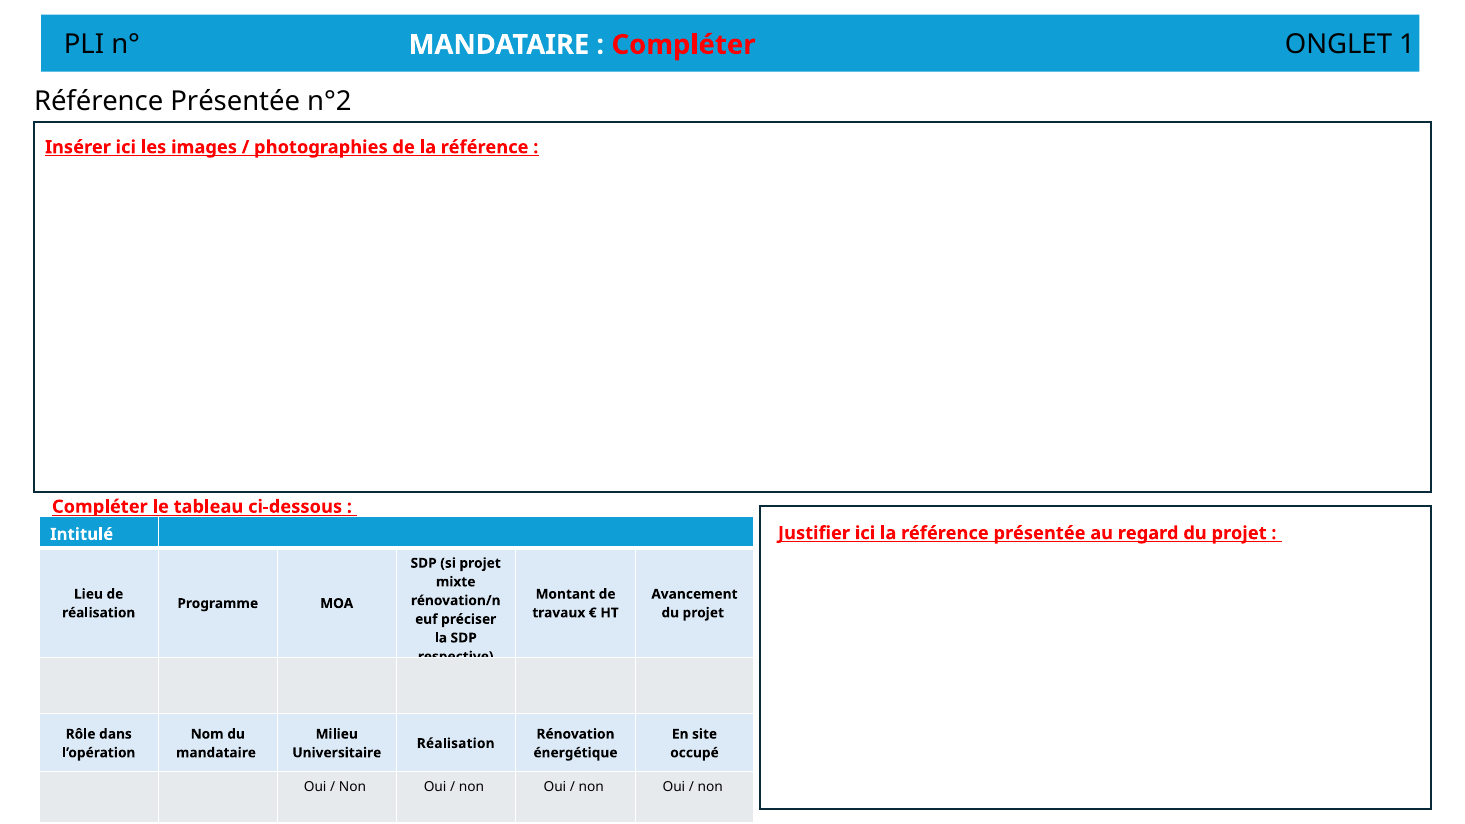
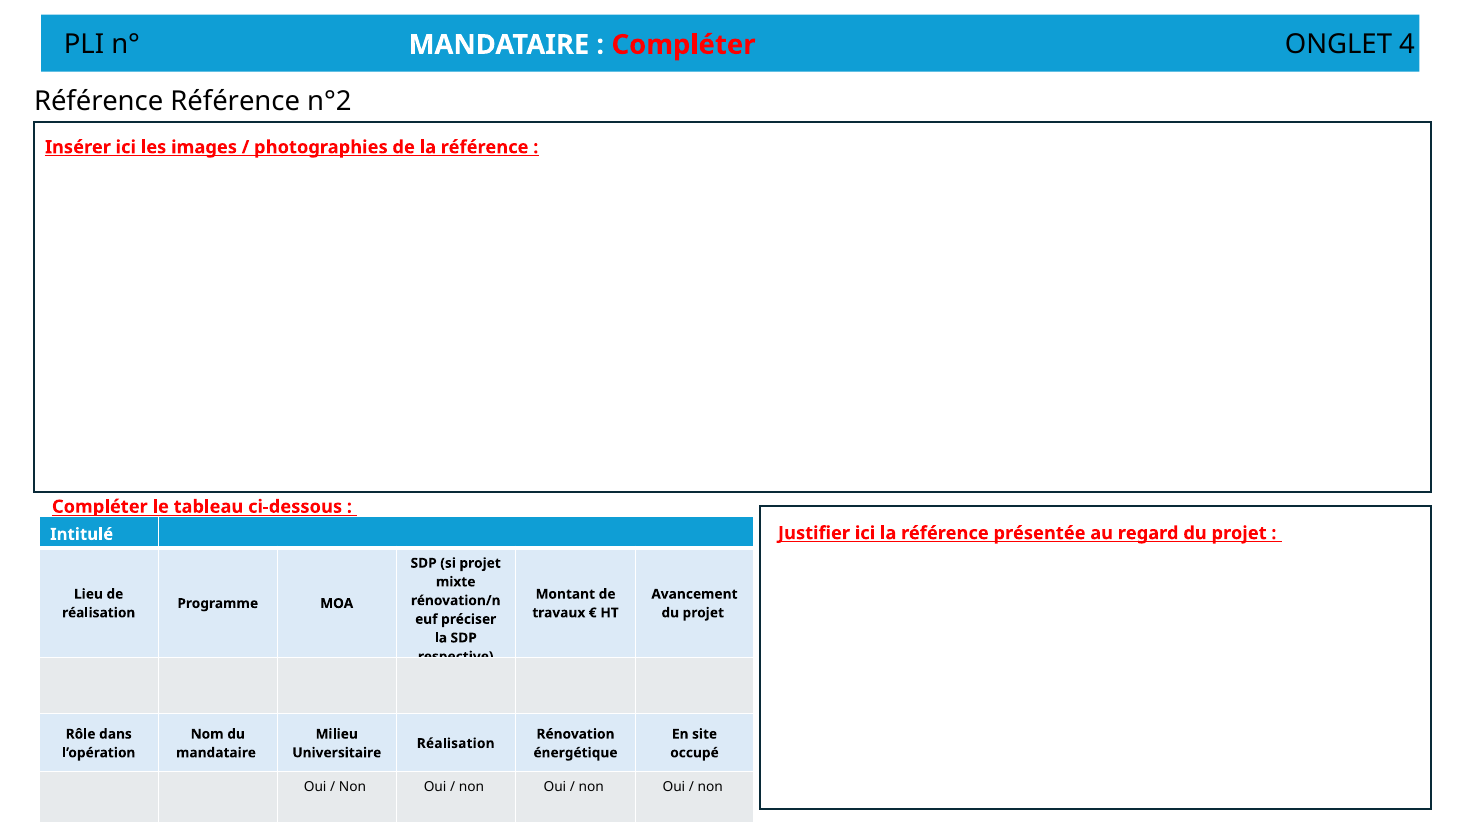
1: 1 -> 4 (1407, 44)
Présentée: Présentée -> Référence (235, 102)
